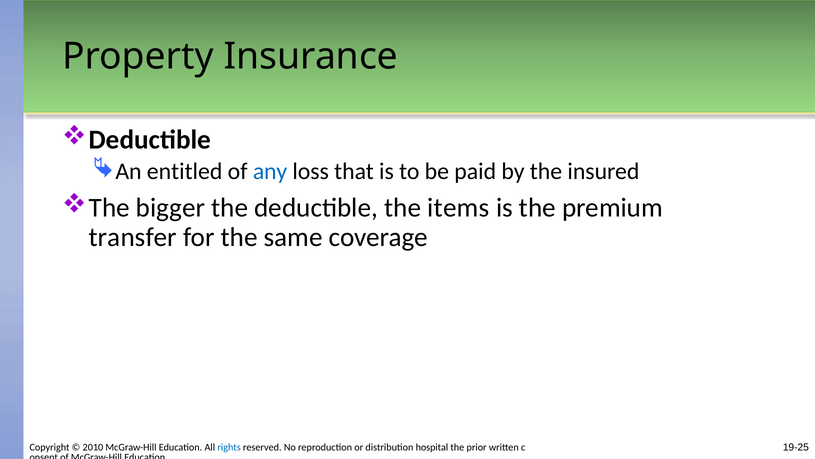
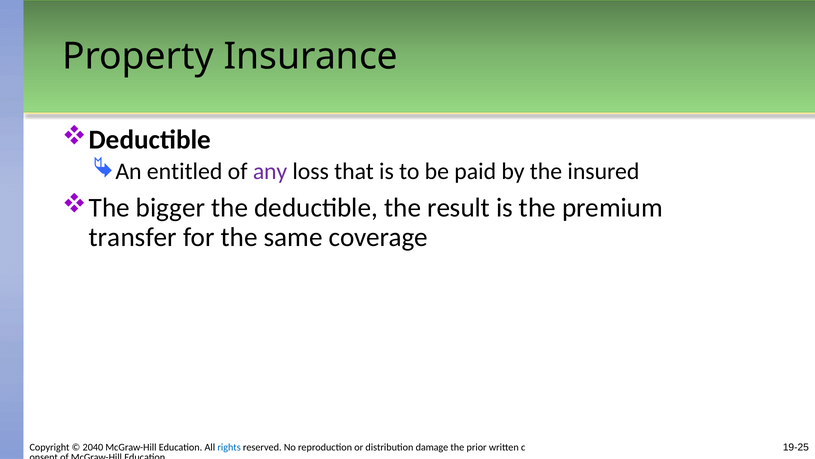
any colour: blue -> purple (270, 171)
items: items -> result (459, 207)
2010: 2010 -> 2040 (93, 447)
hospital: hospital -> damage (432, 447)
